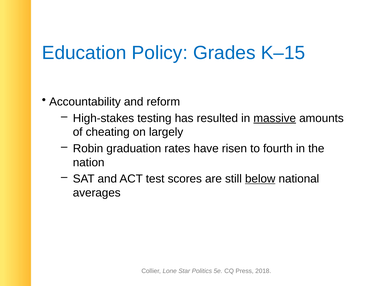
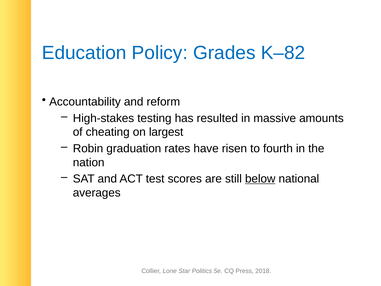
K–15: K–15 -> K–82 (283, 53)
massive underline: present -> none (275, 118)
largely: largely -> largest (166, 132)
